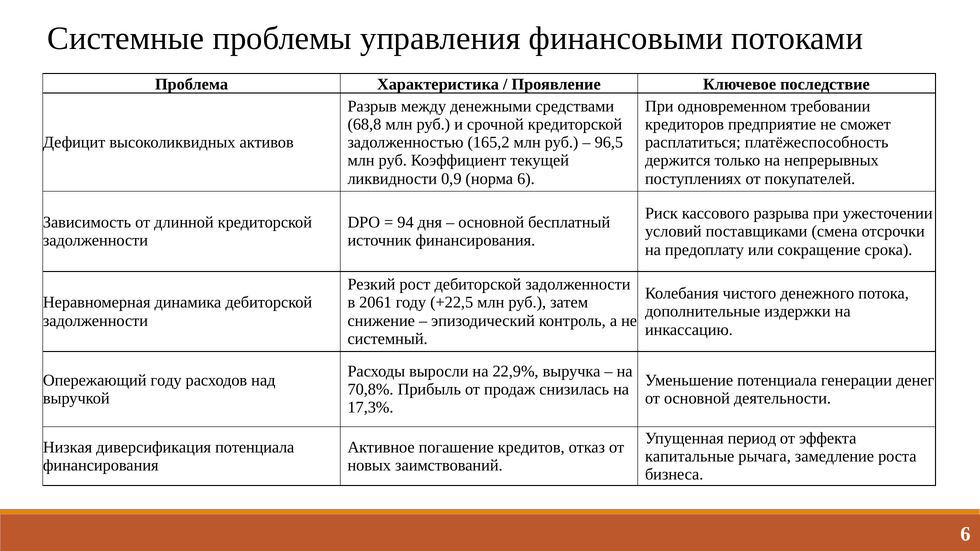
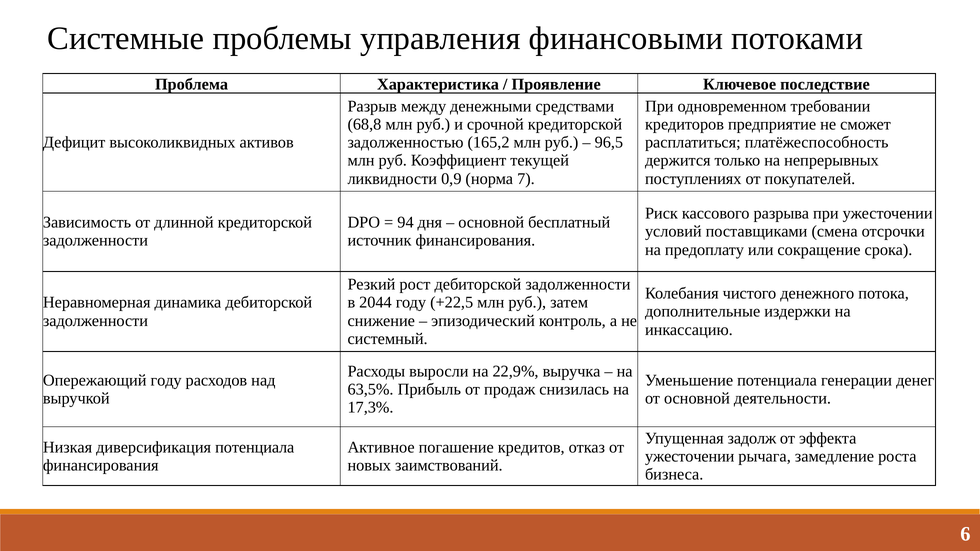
норма 6: 6 -> 7 (526, 179)
2061: 2061 -> 2044 (375, 303)
70,8%: 70,8% -> 63,5% (371, 389)
период: период -> задолж (752, 438)
капитальные: капитальные -> ужесточении (690, 457)
